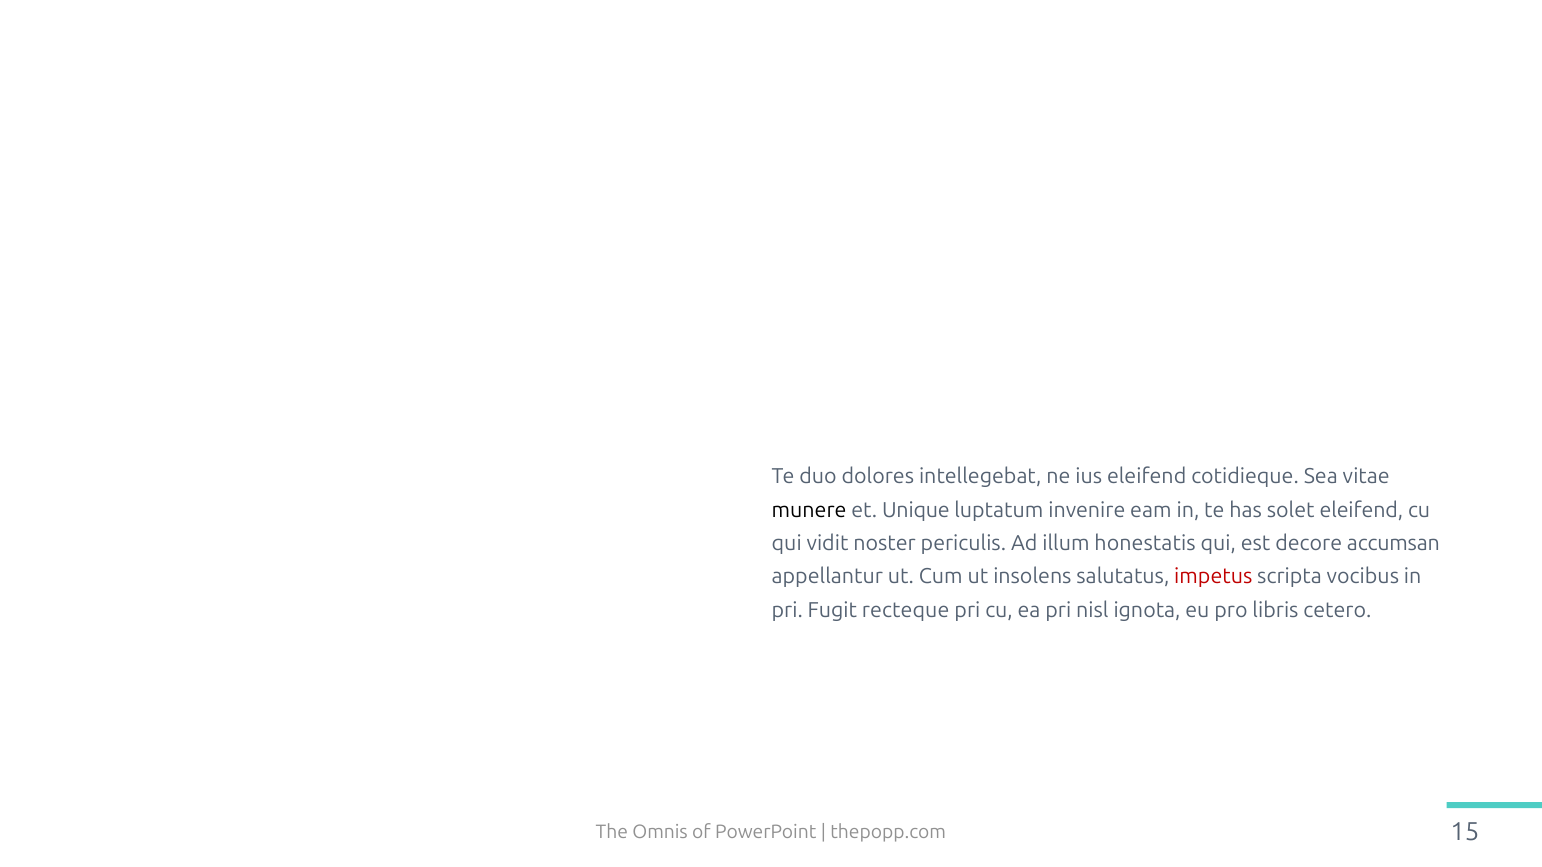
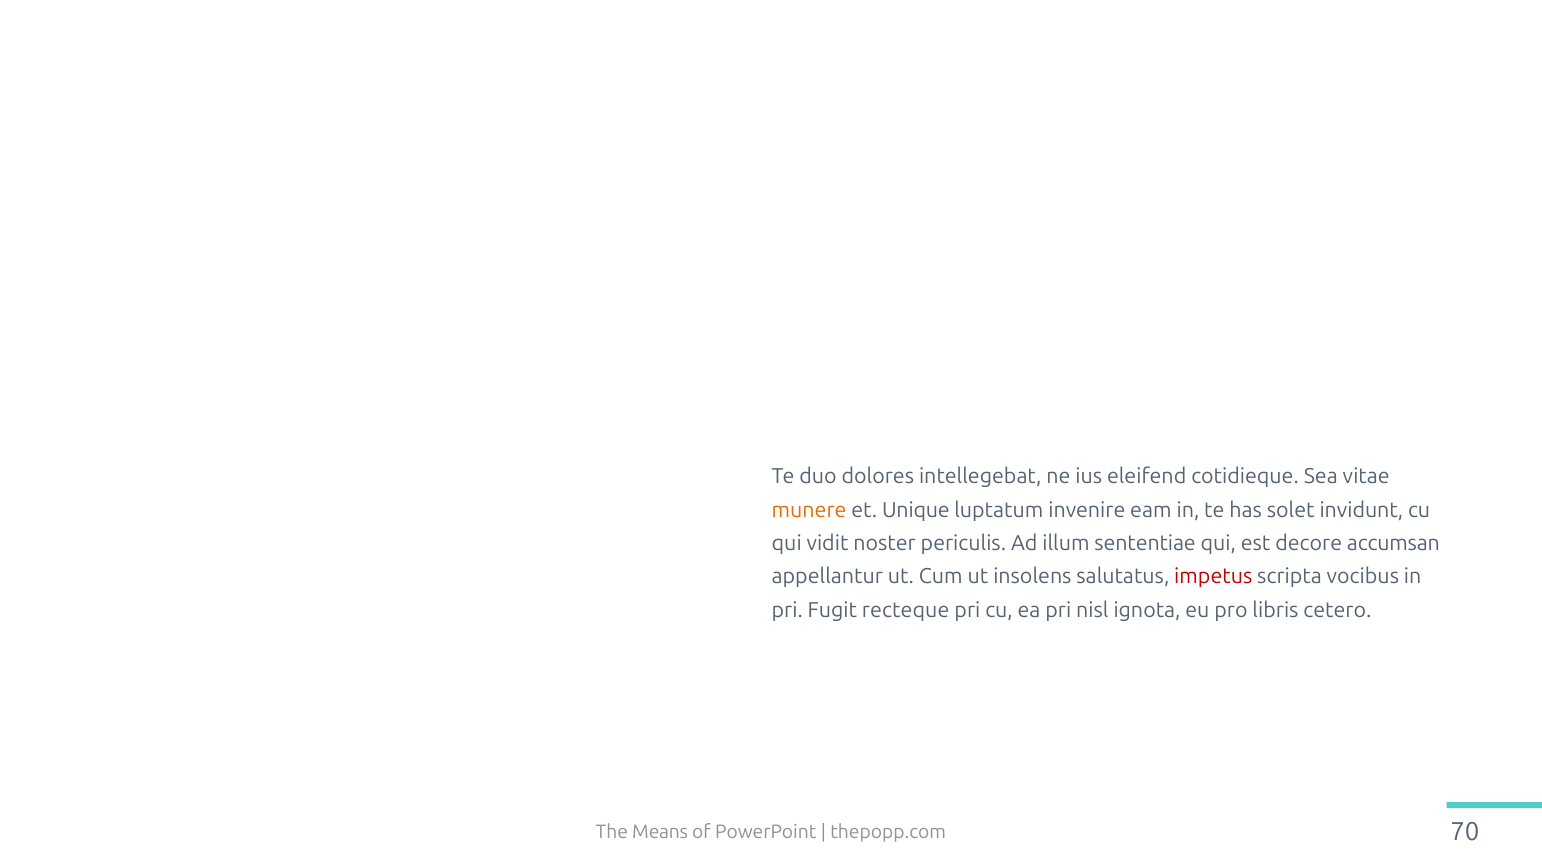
munere colour: black -> orange (809, 510)
solet eleifend: eleifend -> invidunt (1361, 510)
honestatis: honestatis -> sententiae (1145, 544)
Omnis: Omnis -> Means (660, 832)
15: 15 -> 70 (1465, 832)
